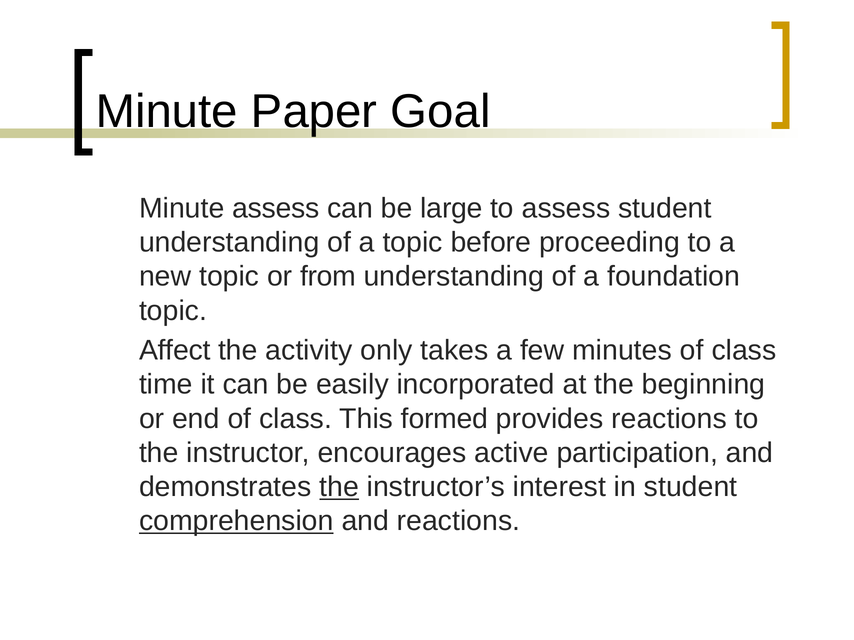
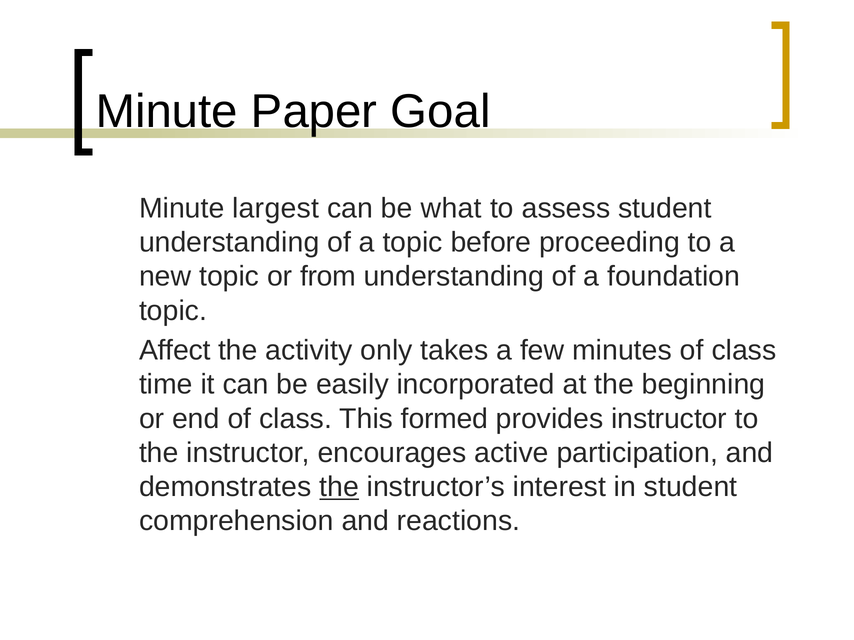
Minute assess: assess -> largest (276, 208)
large: large -> what (451, 208)
provides reactions: reactions -> instructor (669, 419)
comprehension underline: present -> none (236, 521)
